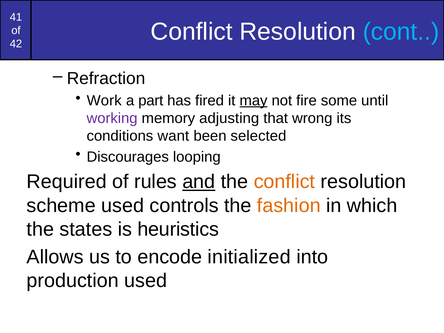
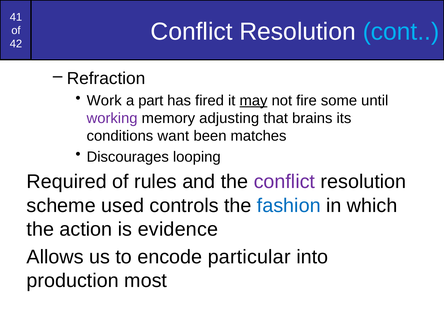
wrong: wrong -> brains (312, 118)
selected: selected -> matches (258, 136)
and underline: present -> none (199, 182)
conflict colour: orange -> purple (284, 182)
fashion colour: orange -> blue (289, 206)
states: states -> action (86, 229)
heuristics: heuristics -> evidence (178, 229)
initialized: initialized -> particular (249, 257)
production used: used -> most (146, 281)
